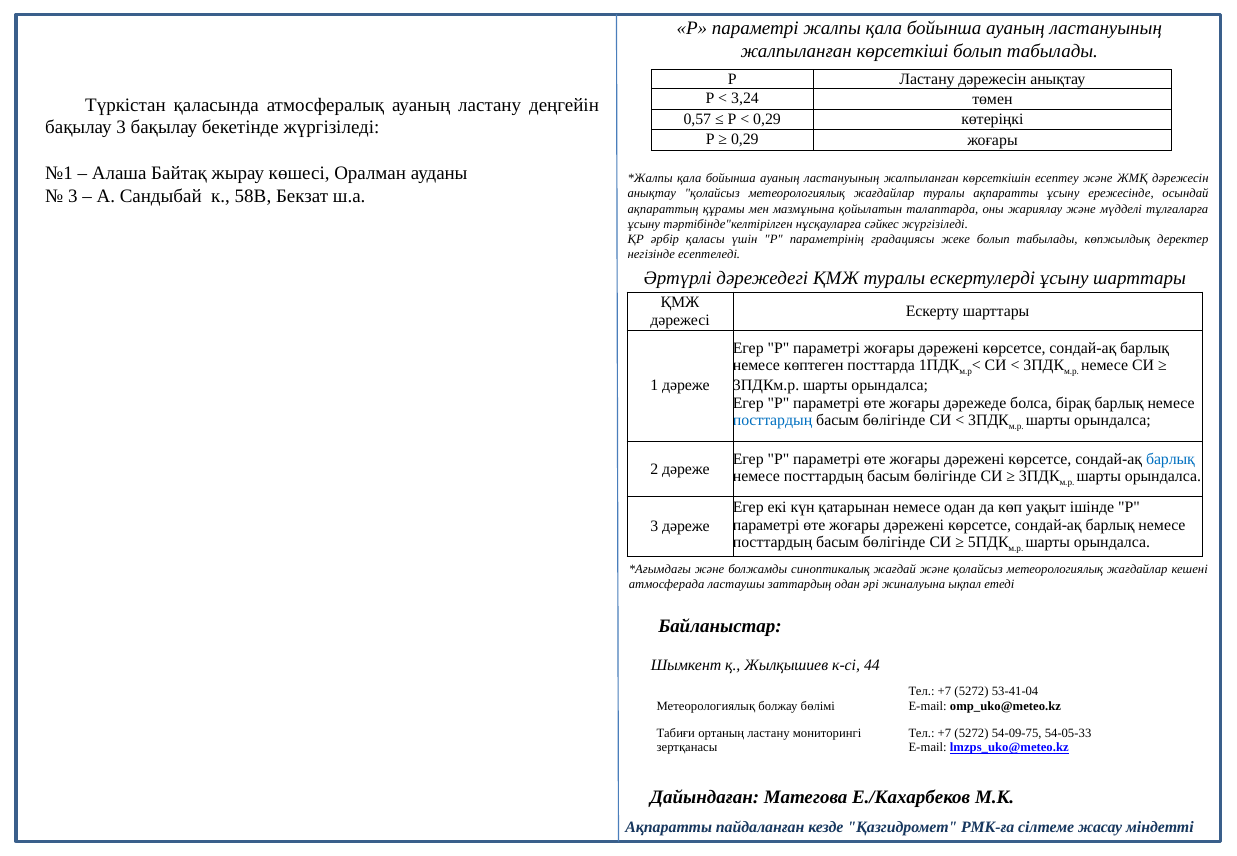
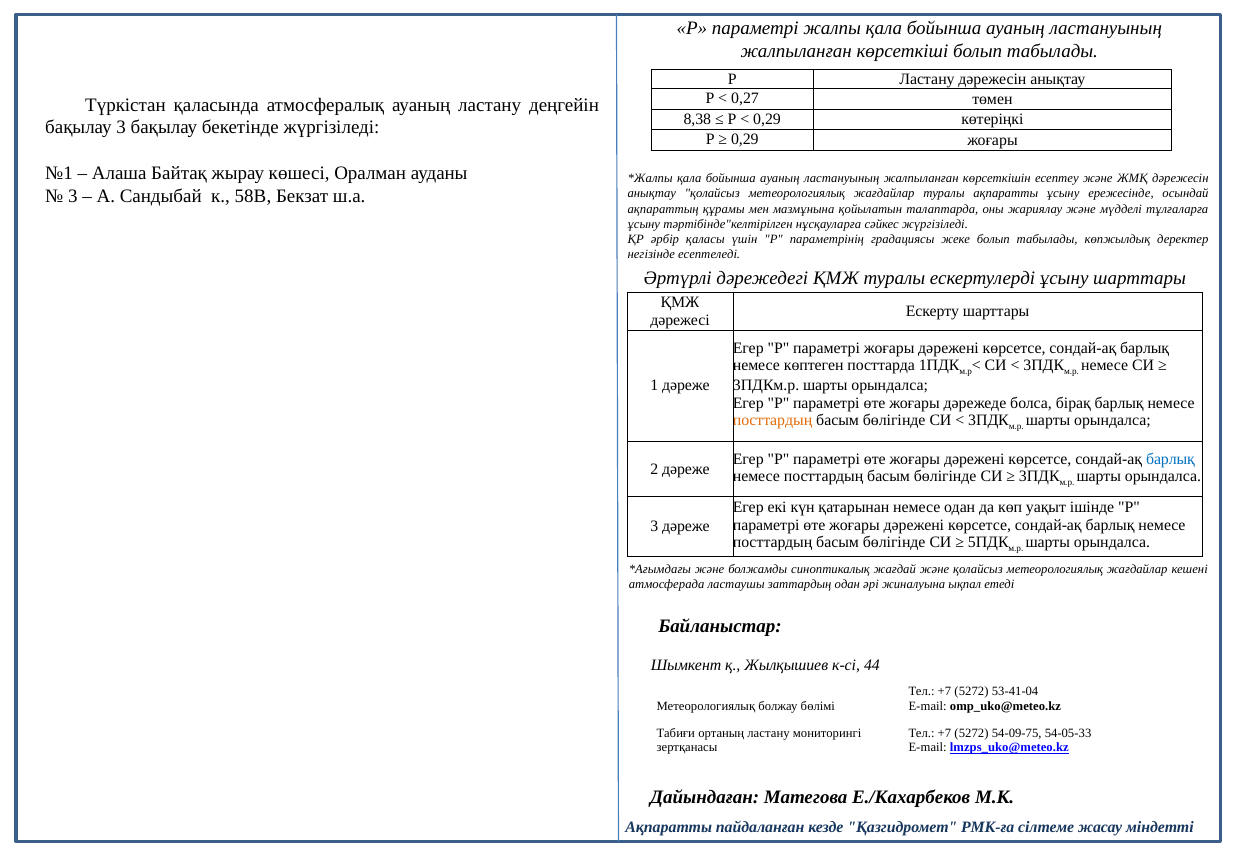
3,24: 3,24 -> 0,27 (745, 99)
0,57: 0,57 -> 8,38 (697, 119)
посттардың colour: blue -> orange (773, 421)
